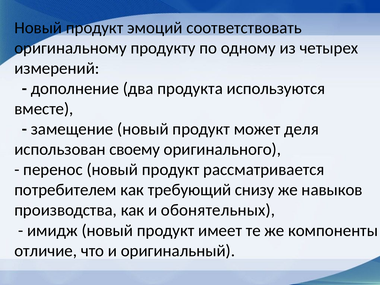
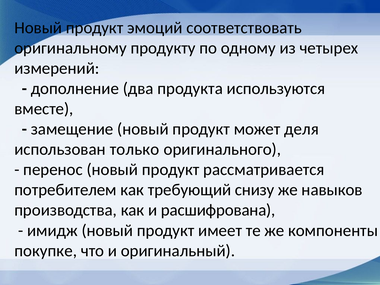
своему: своему -> только (135, 149)
обонятельных: обонятельных -> расшифрована (218, 210)
отличие: отличие -> покупке (46, 251)
